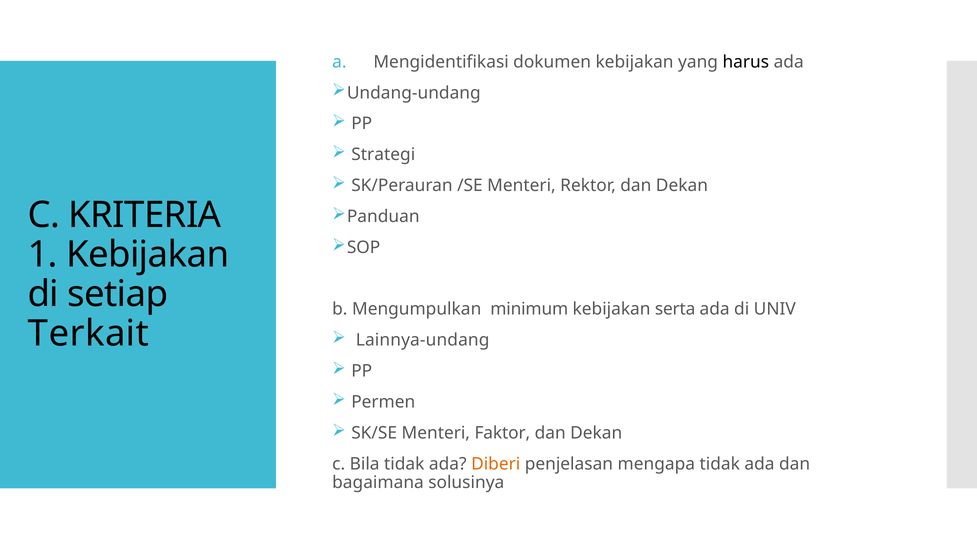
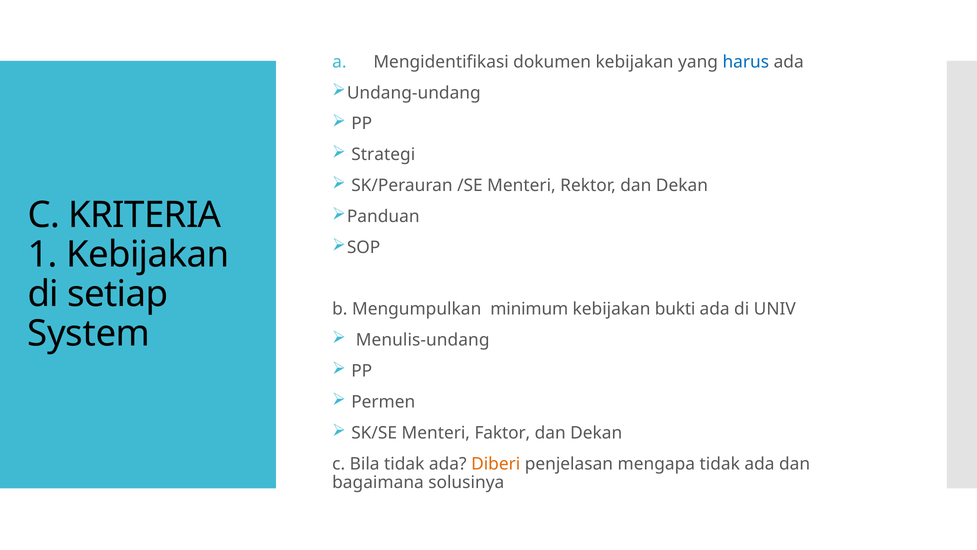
harus colour: black -> blue (746, 62)
serta: serta -> bukti (675, 309)
Terkait: Terkait -> System (89, 334)
Lainnya-undang: Lainnya-undang -> Menulis-undang (423, 340)
